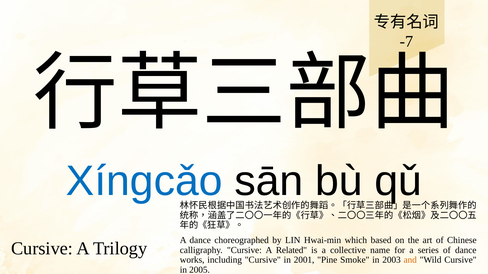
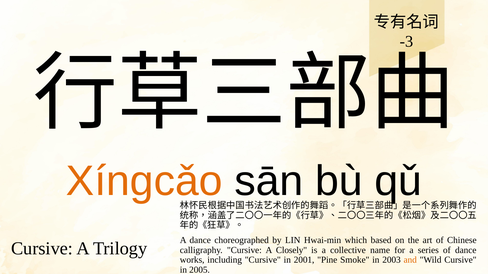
-7: -7 -> -3 (406, 42)
Xíngcǎo colour: blue -> orange (144, 181)
Related: Related -> Closely (291, 250)
